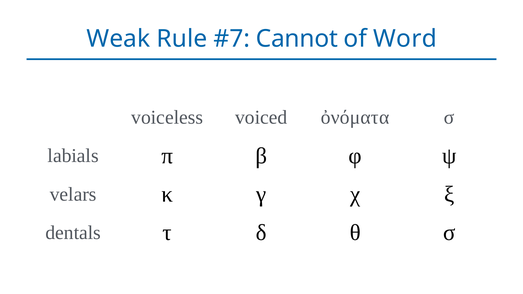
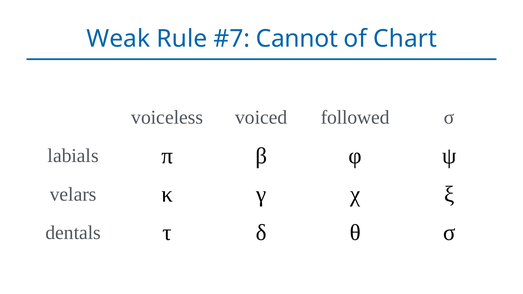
Word: Word -> Chart (405, 39)
ὀνόματα: ὀνόματα -> followed (355, 117)
